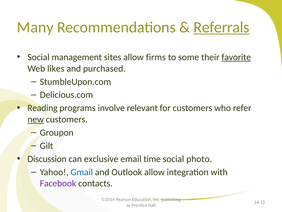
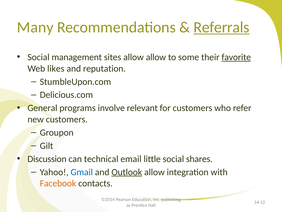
allow firms: firms -> allow (156, 57)
purchased: purchased -> reputation (104, 68)
Reading: Reading -> General (42, 108)
new underline: present -> none (36, 119)
exclusive: exclusive -> technical (101, 159)
time: time -> little (152, 159)
photo: photo -> shares (199, 159)
Outlook underline: none -> present (127, 172)
Facebook colour: purple -> orange (58, 183)
